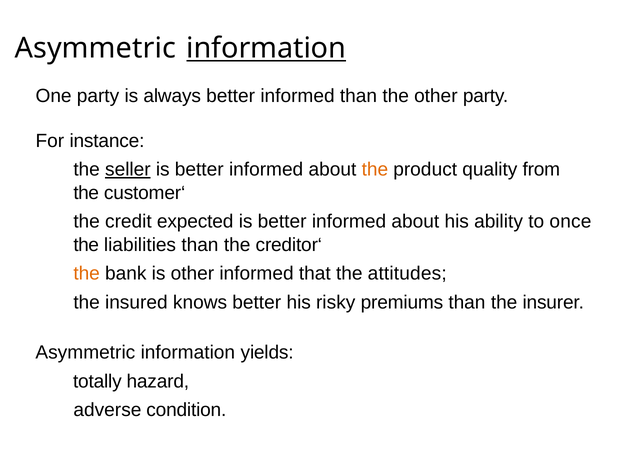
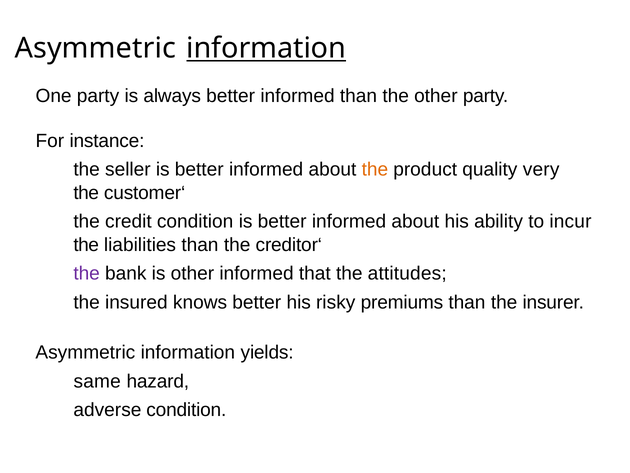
seller underline: present -> none (128, 170)
from: from -> very (541, 170)
credit expected: expected -> condition (195, 222)
once: once -> incur (570, 222)
the colour: orange -> purple (87, 274)
totally: totally -> same (97, 381)
